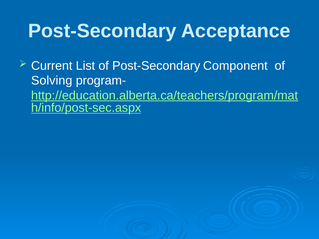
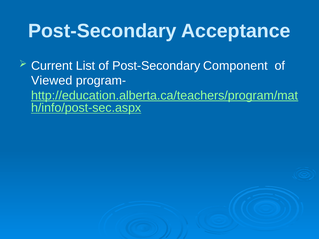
Solving: Solving -> Viewed (52, 81)
